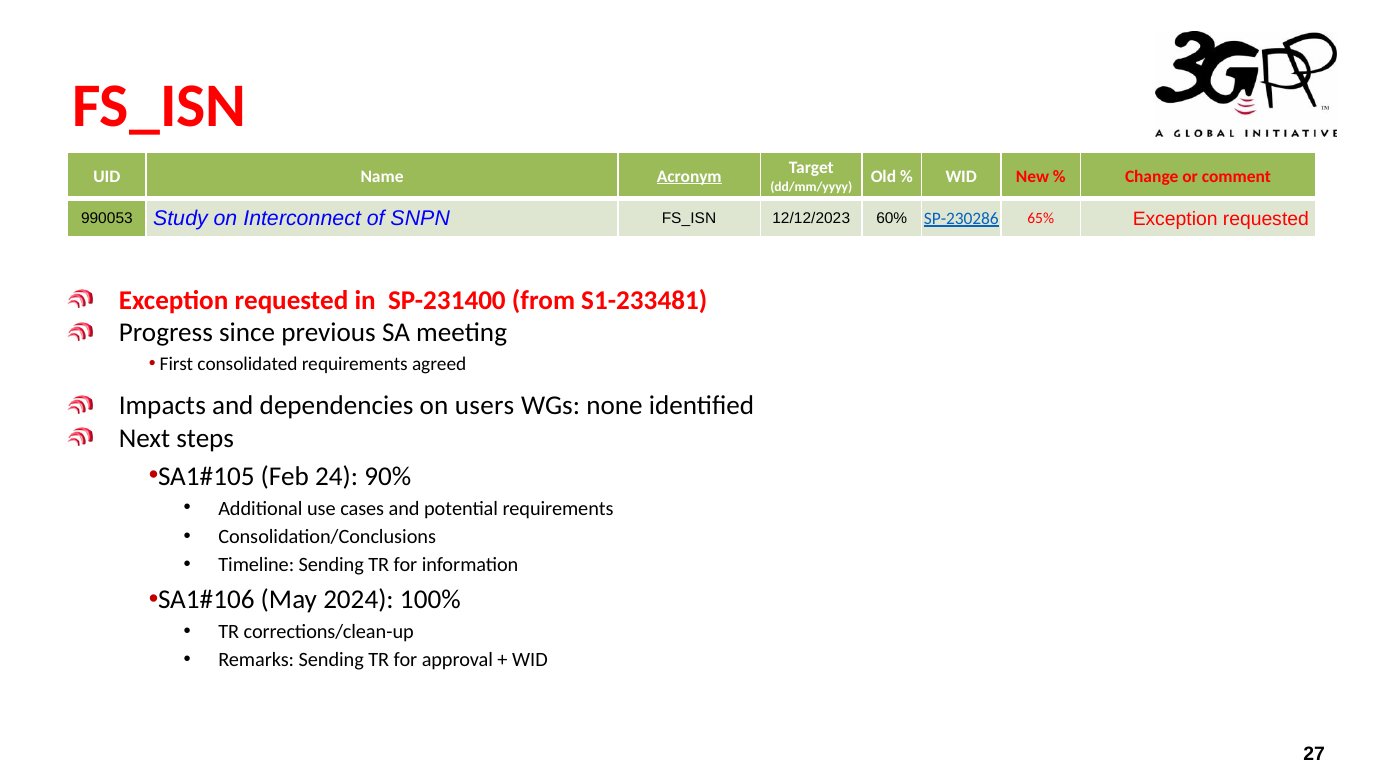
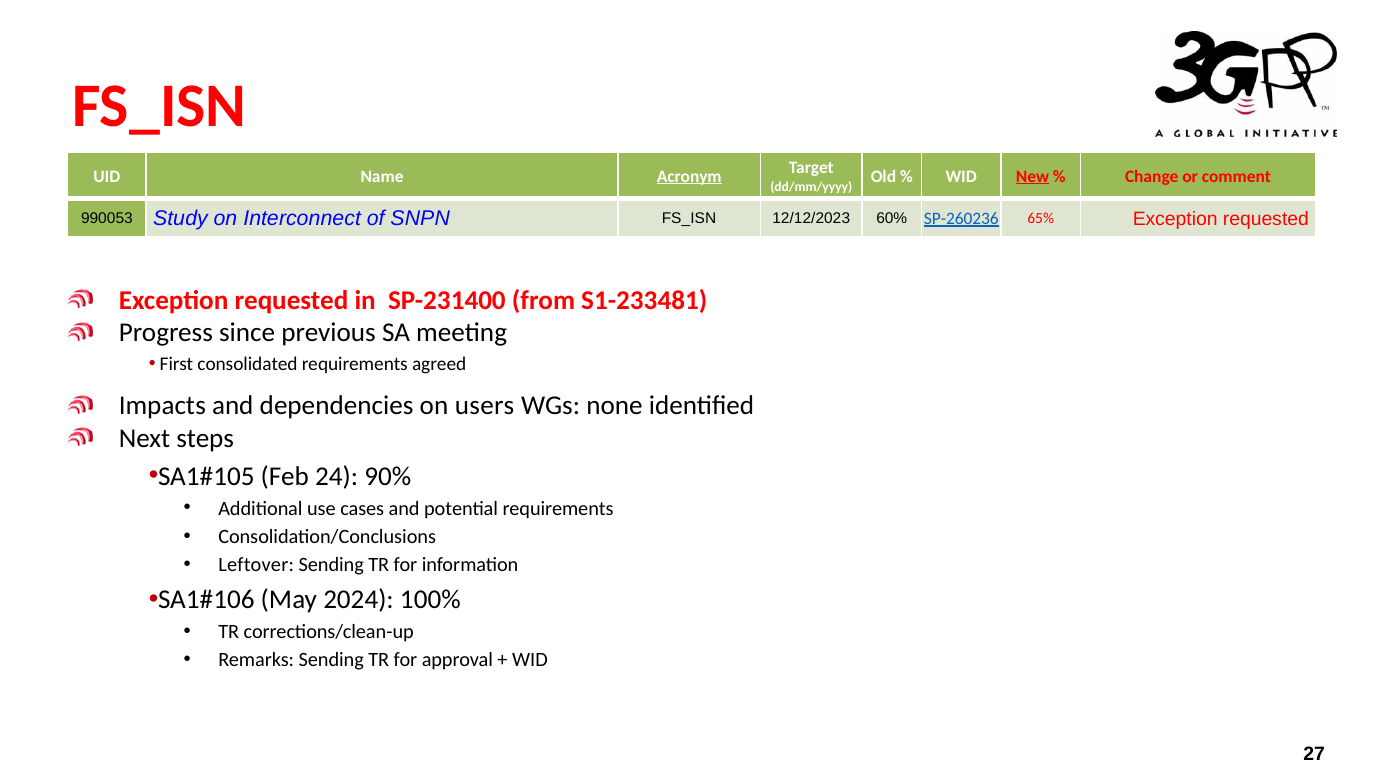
New underline: none -> present (1032, 177)
SP-230286: SP-230286 -> SP-260236 (961, 219)
Timeline: Timeline -> Leftover (256, 566)
